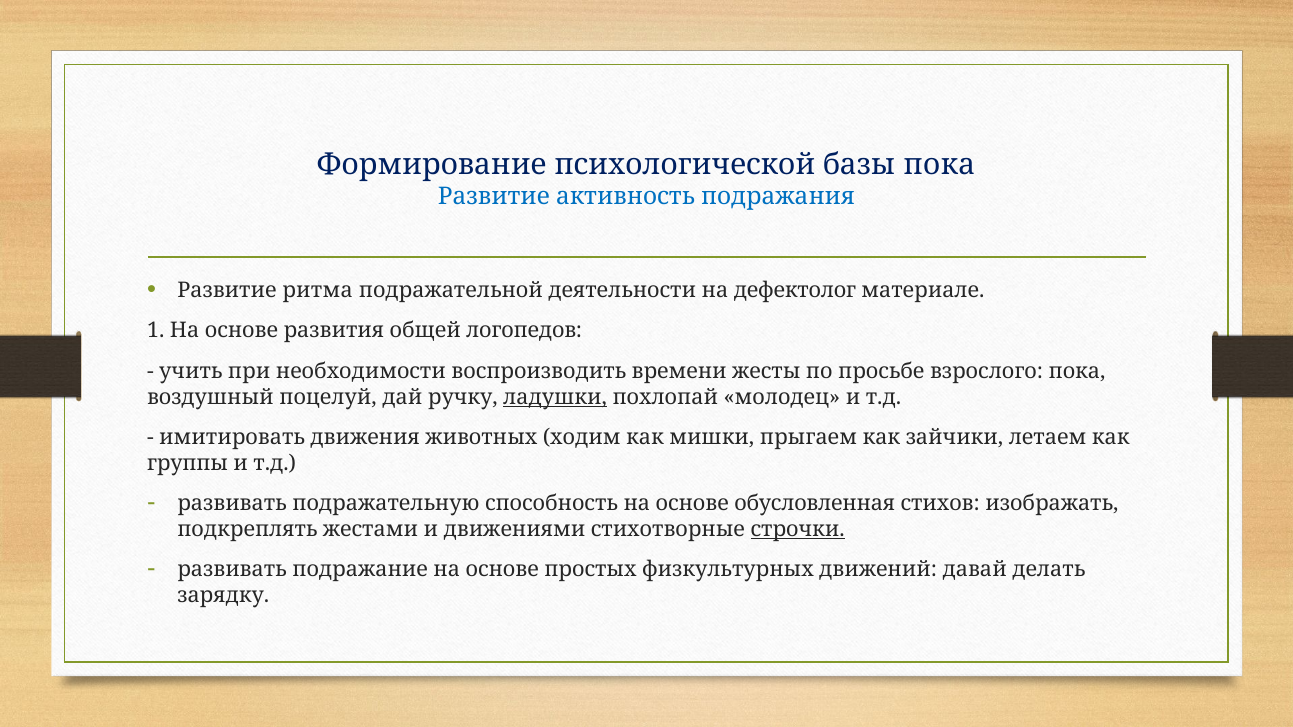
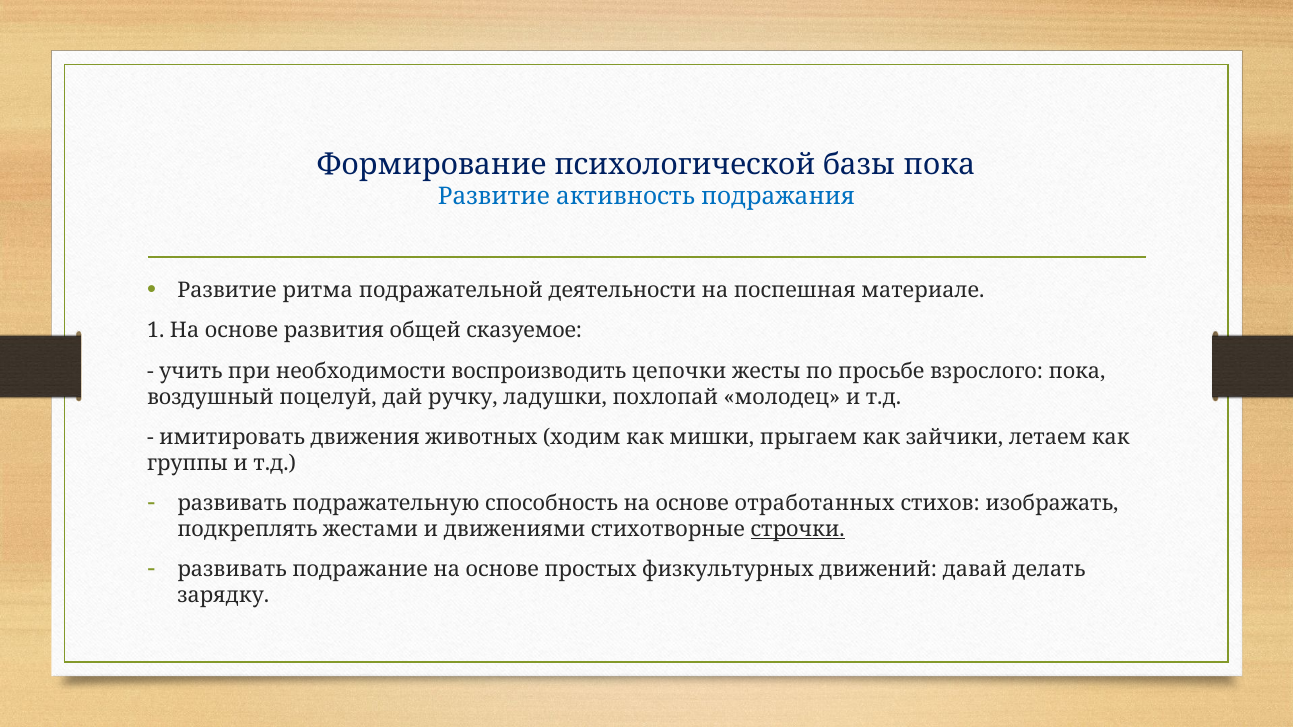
дефектолог: дефектолог -> поспешная (795, 290)
логопедов: логопедов -> сказуемое (524, 331)
времени: времени -> цепочки (679, 371)
ладушки underline: present -> none (555, 397)
обусловленная: обусловленная -> отработанных (815, 504)
